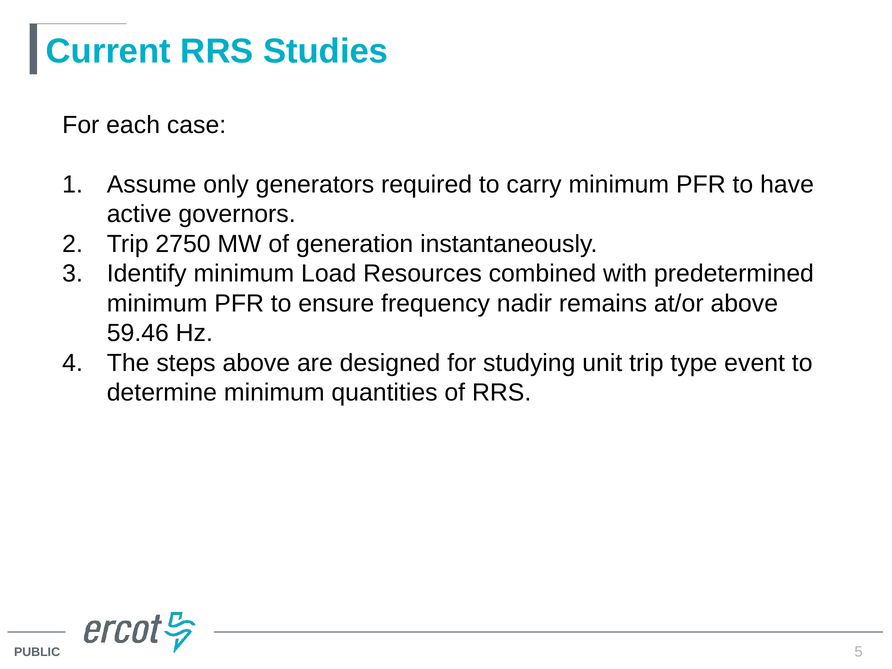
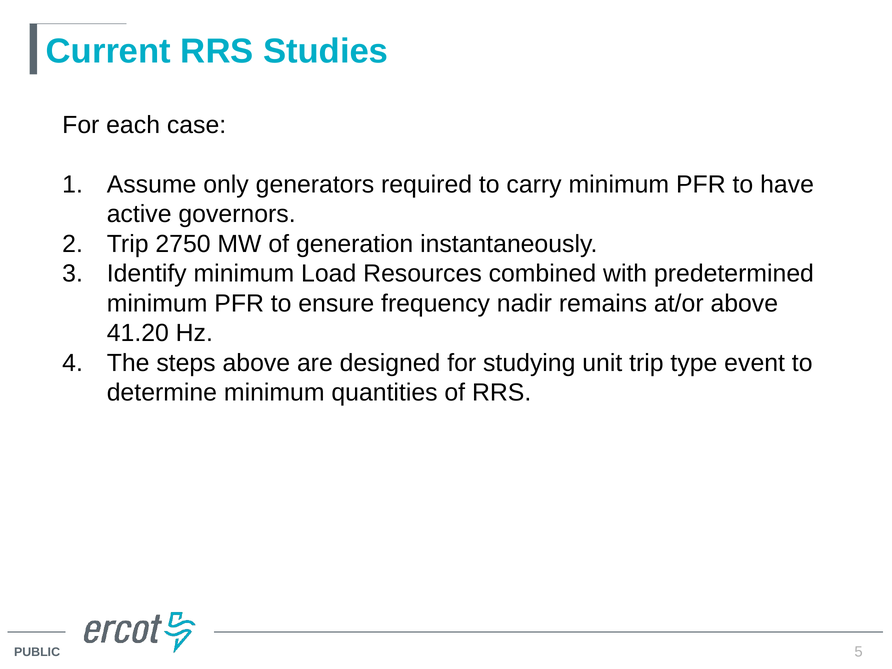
59.46: 59.46 -> 41.20 (138, 333)
